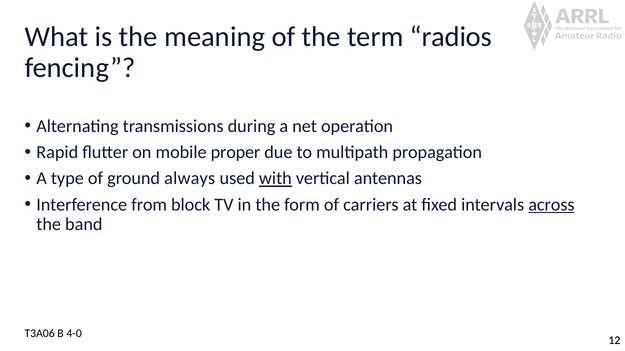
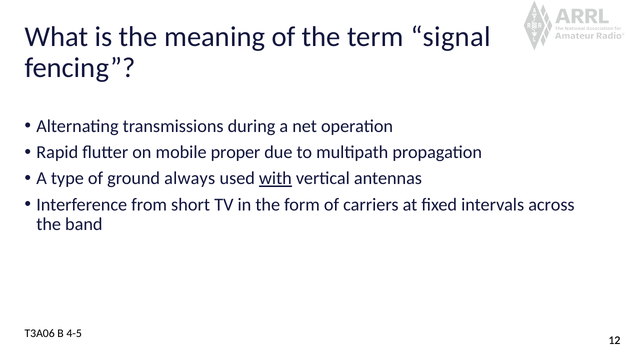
radios: radios -> signal (451, 37)
block: block -> short (191, 205)
across underline: present -> none (551, 205)
4-0: 4-0 -> 4-5 (74, 334)
